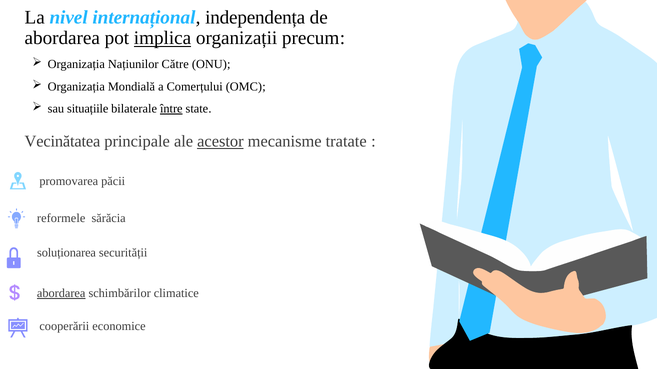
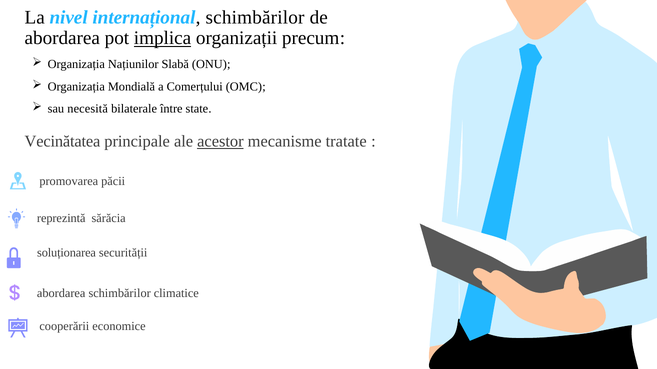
internațional independența: independența -> schimbărilor (255, 17)
Către: Către -> Slabă (175, 64)
situațiile: situațiile -> necesită (88, 109)
între underline: present -> none (171, 109)
reformele: reformele -> reprezintă (61, 218)
abordarea underline: present -> none (61, 294)
